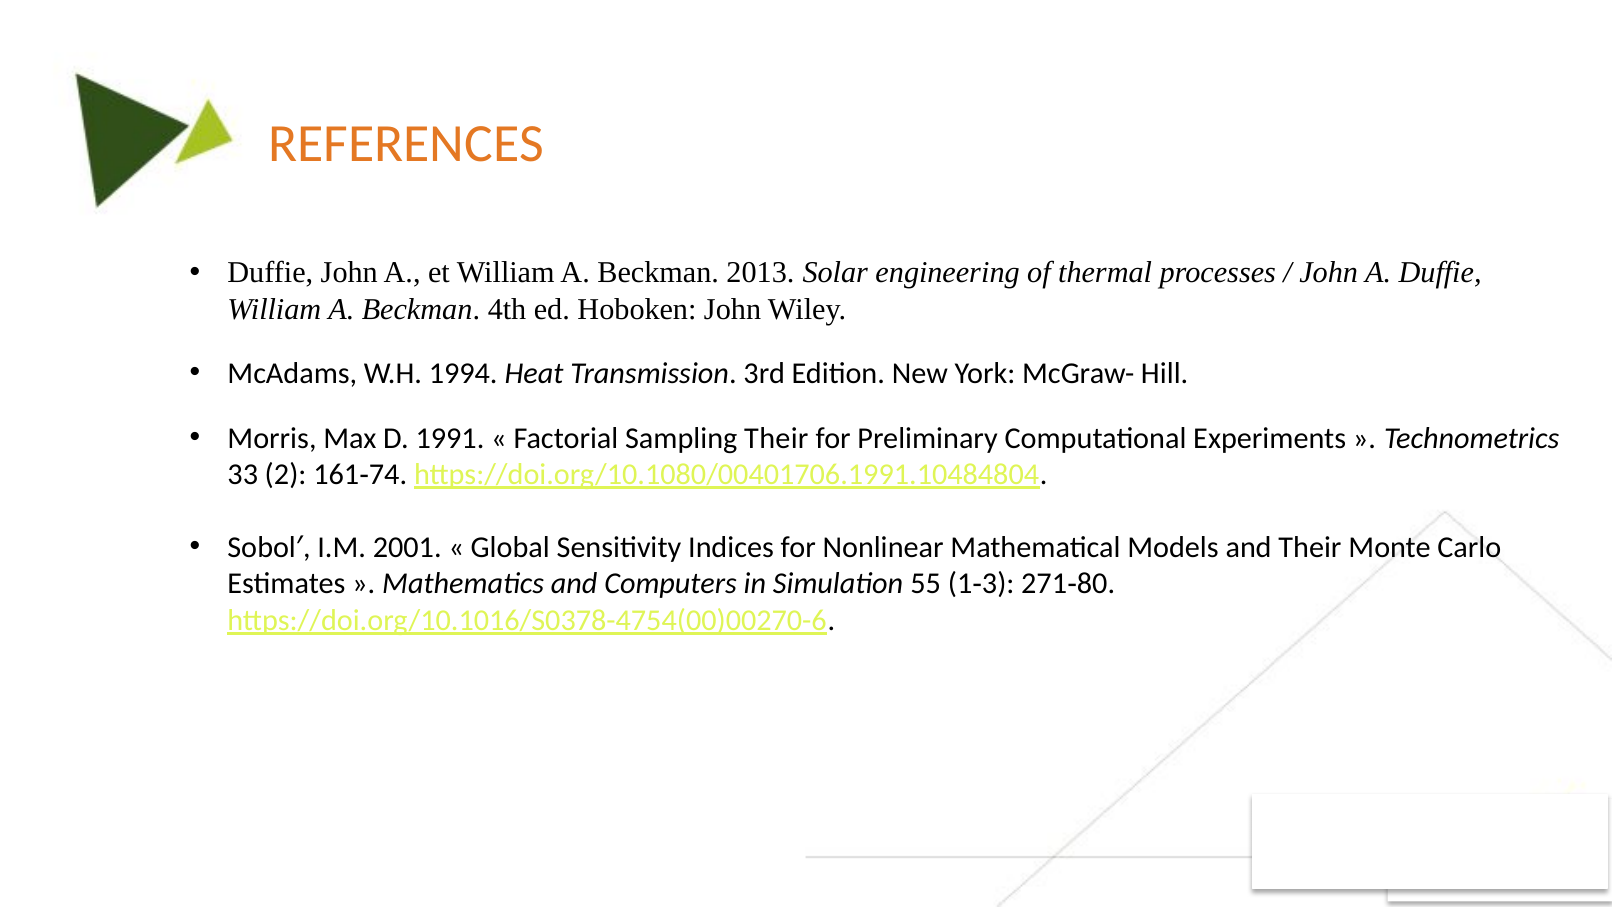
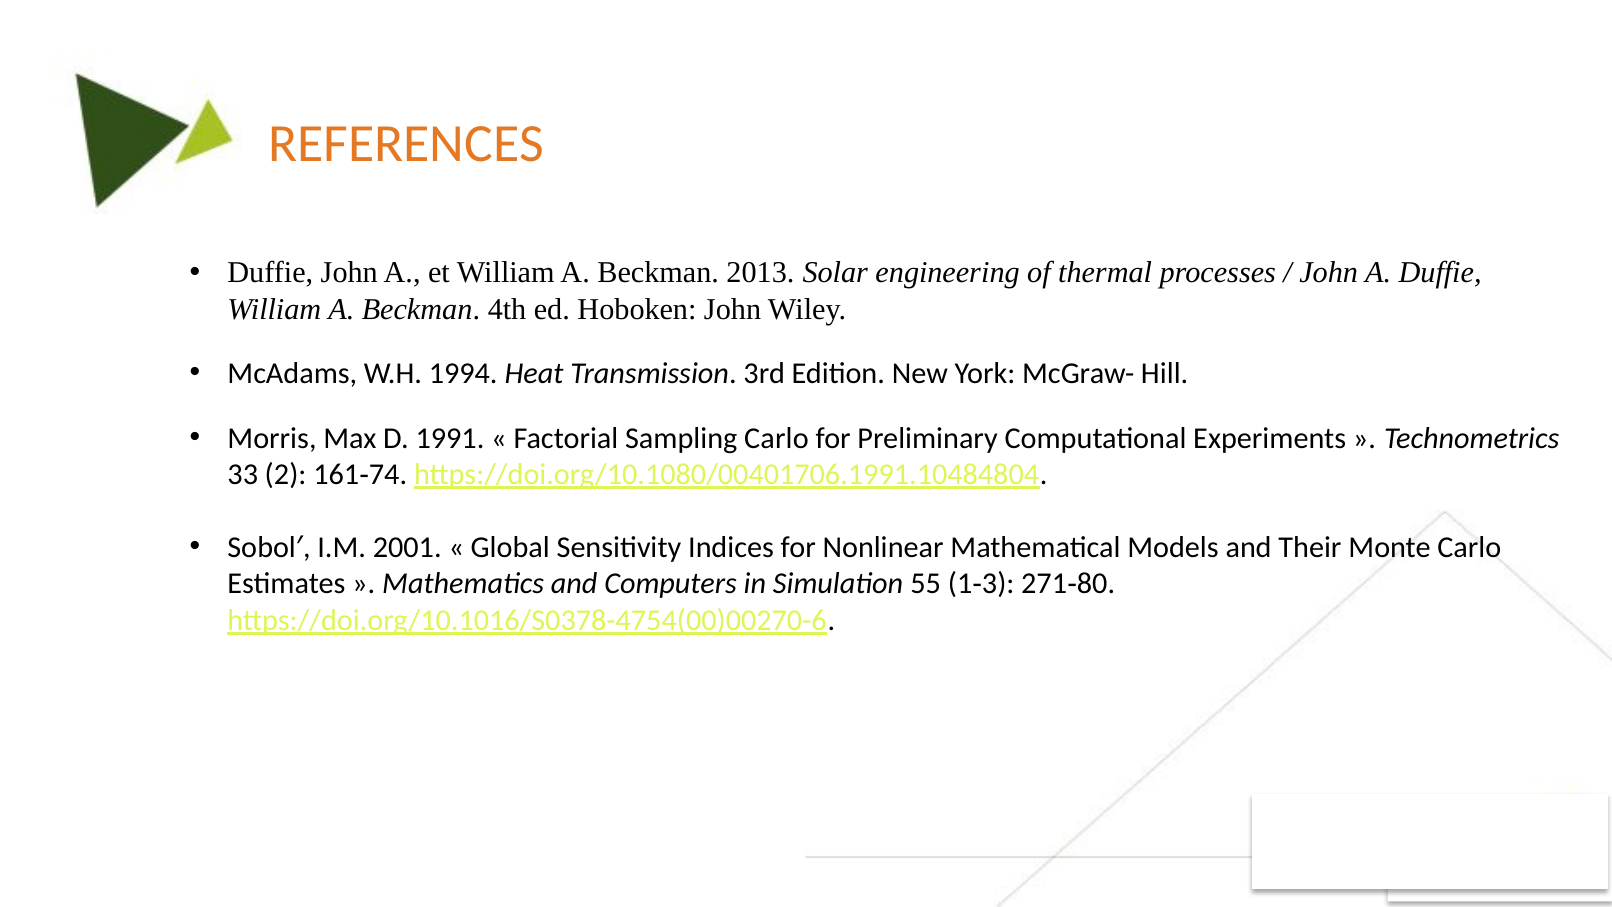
Sampling Their: Their -> Carlo (776, 438)
